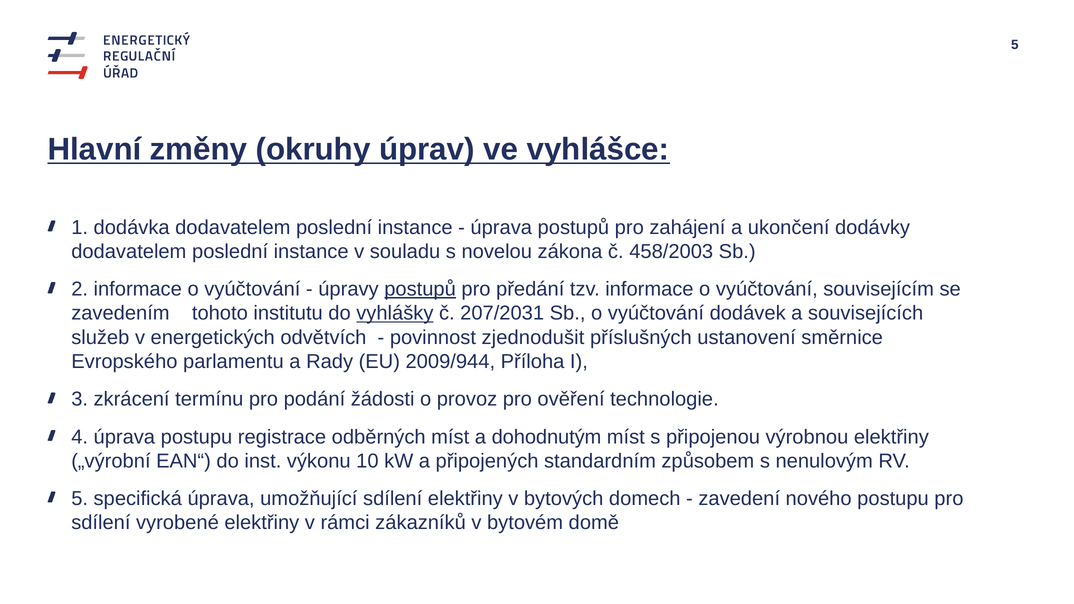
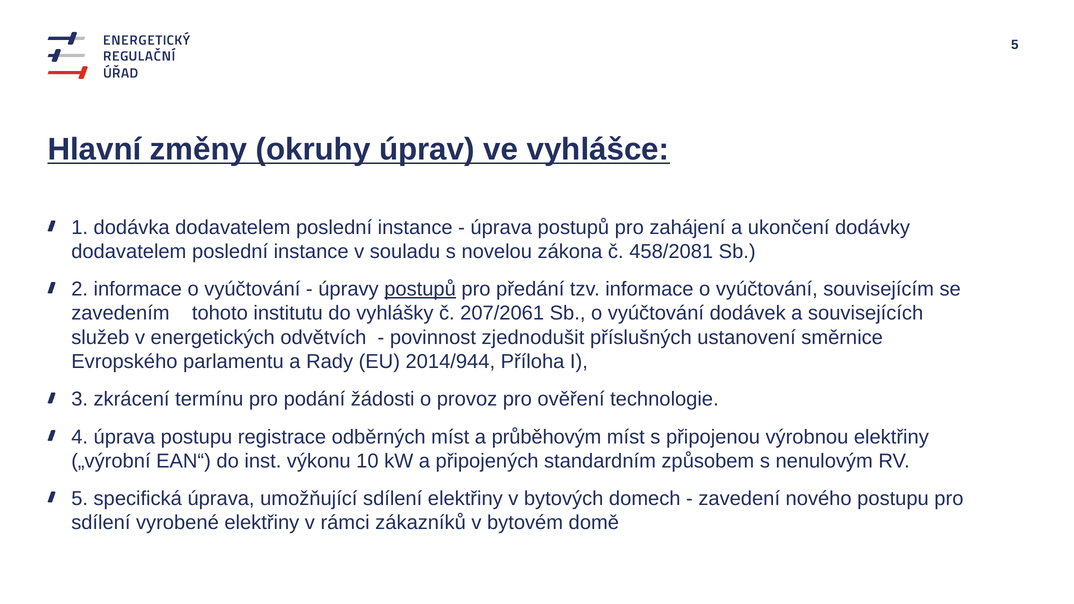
458/2003: 458/2003 -> 458/2081 (671, 252)
vyhlášky underline: present -> none (395, 313)
207/2031: 207/2031 -> 207/2061 (502, 313)
2009/944: 2009/944 -> 2014/944 (450, 362)
dohodnutým: dohodnutým -> průběhovým (547, 437)
